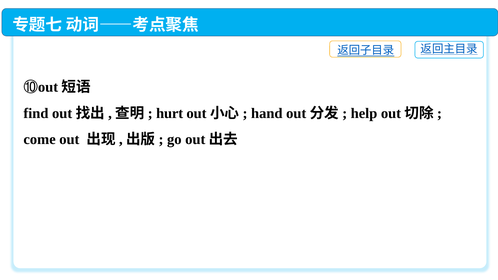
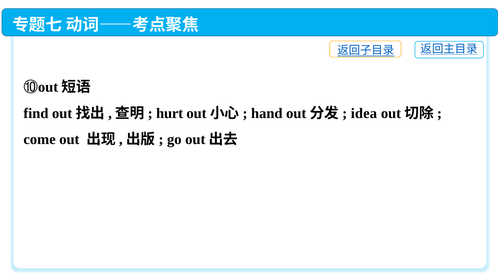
help: help -> idea (364, 113)
